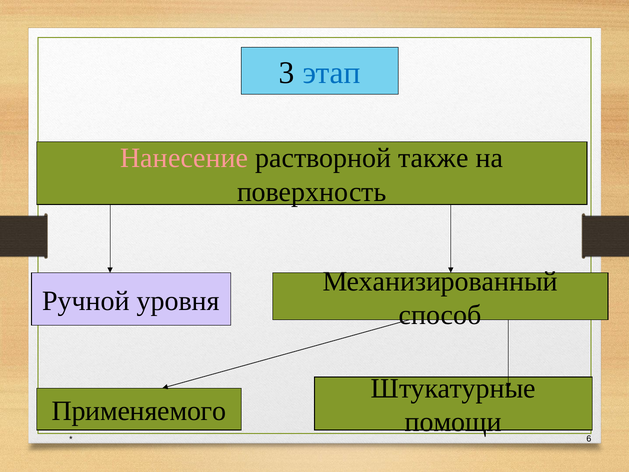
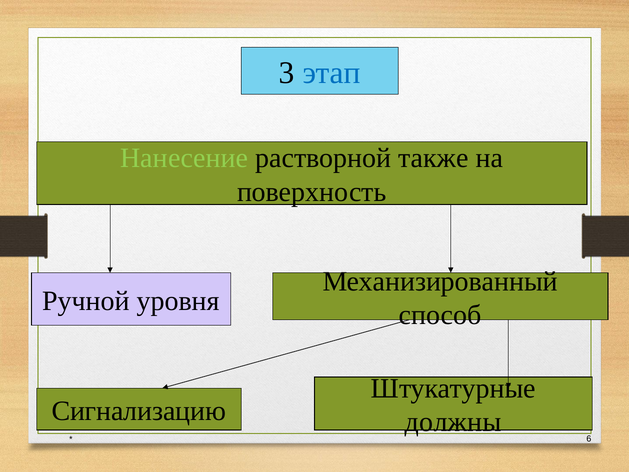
Нанесение colour: pink -> light green (184, 158)
Применяемого: Применяемого -> Сигнализацию (139, 411)
помощи: помощи -> должны (453, 422)
